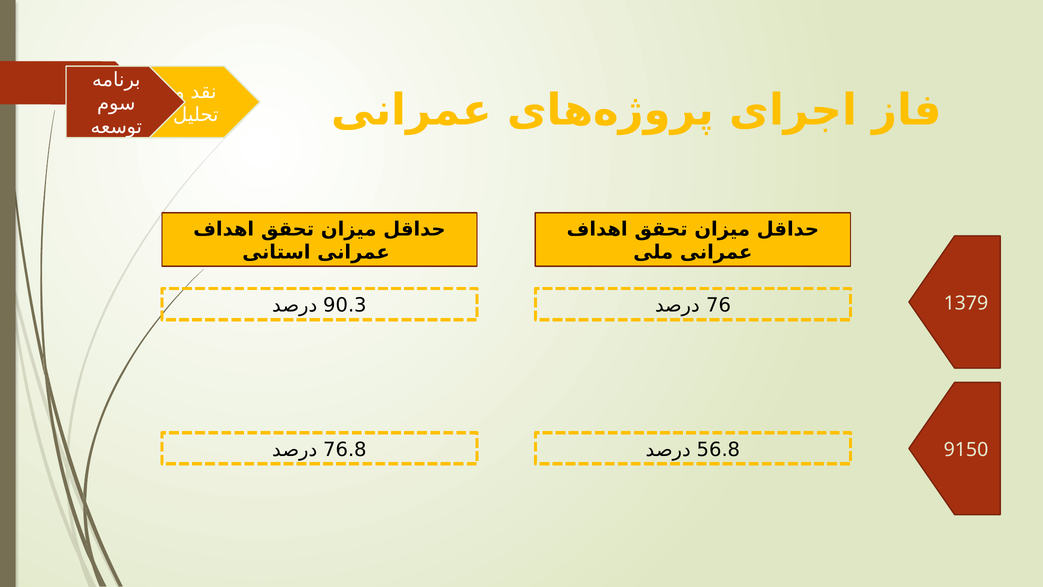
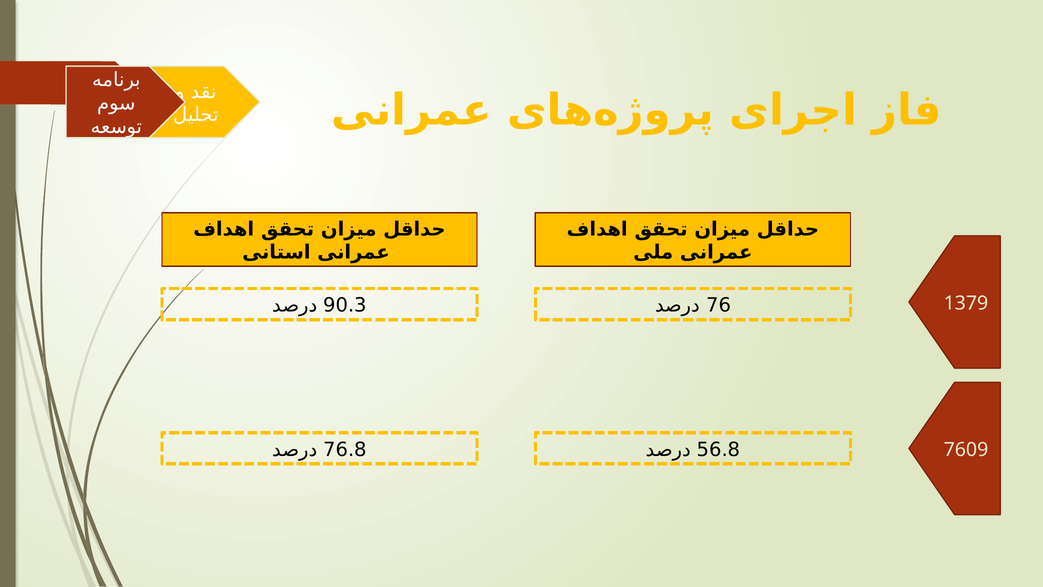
9150: 9150 -> 7609 (966, 450)
